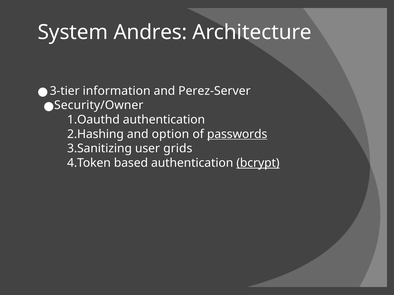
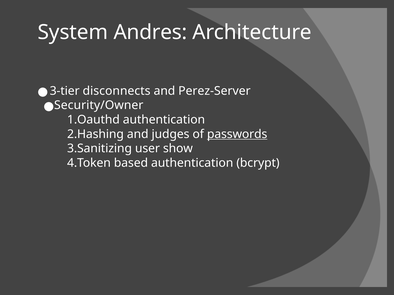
information: information -> disconnects (117, 91)
option: option -> judges (171, 134)
grids: grids -> show (178, 149)
bcrypt underline: present -> none (258, 163)
